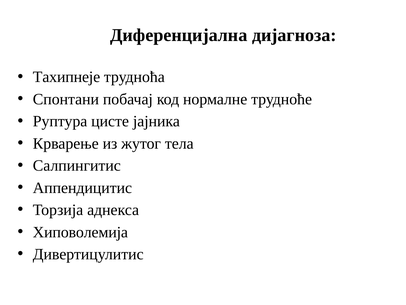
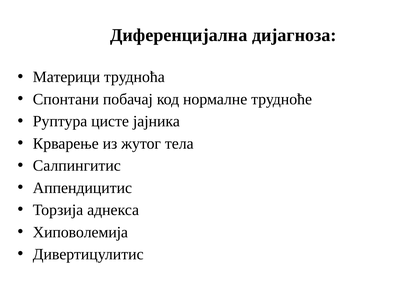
Тахипнеје: Тахипнеје -> Материци (67, 77)
